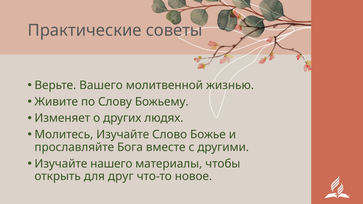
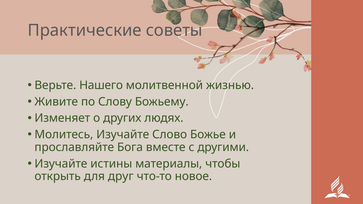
Вашего: Вашего -> Нашего (101, 85)
нашего: нашего -> истины (111, 164)
